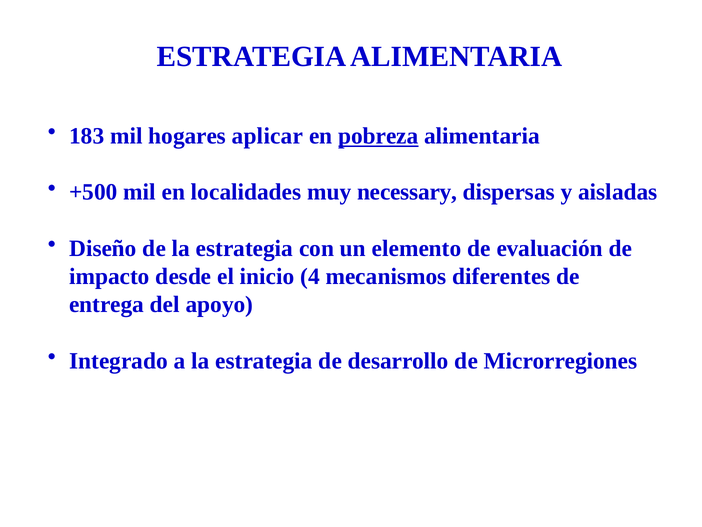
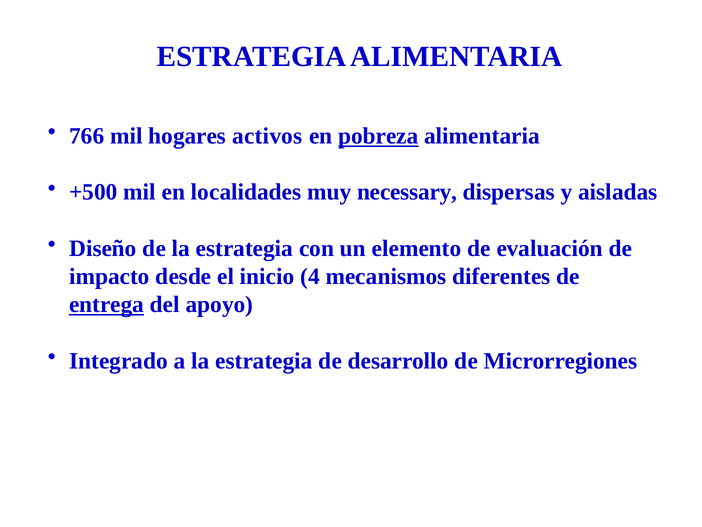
183: 183 -> 766 (87, 136)
aplicar: aplicar -> activos (267, 136)
entrega underline: none -> present (107, 304)
